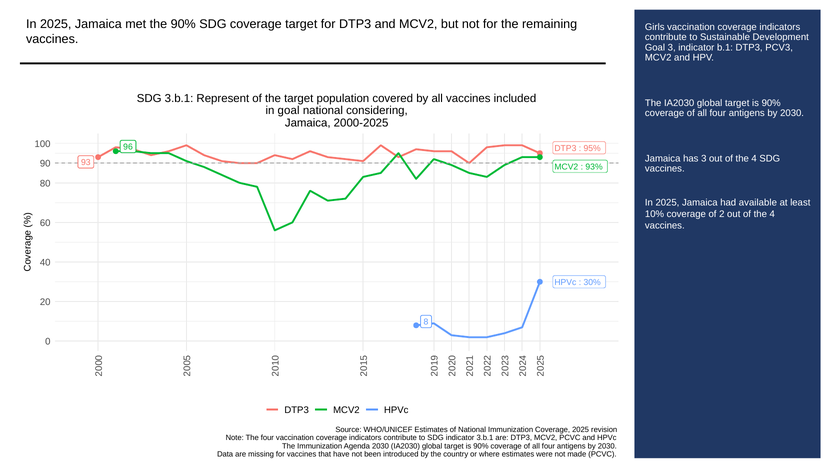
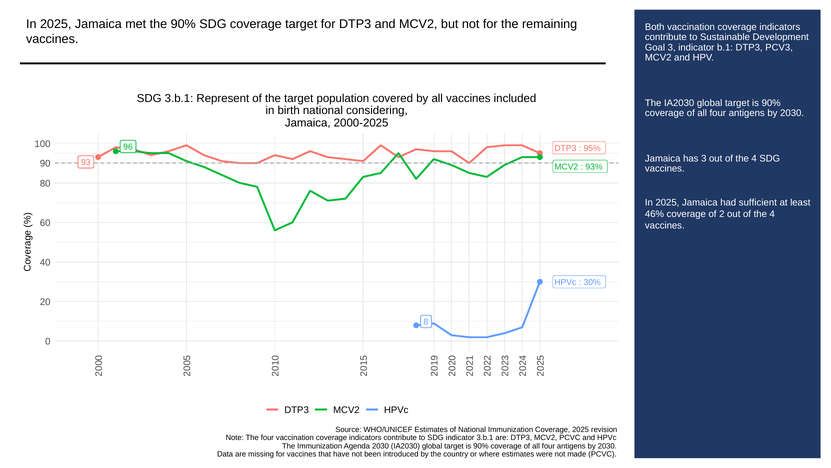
Girls: Girls -> Both (655, 27)
in goal: goal -> birth (289, 110)
available: available -> sufficient (758, 203)
10%: 10% -> 46% (654, 214)
